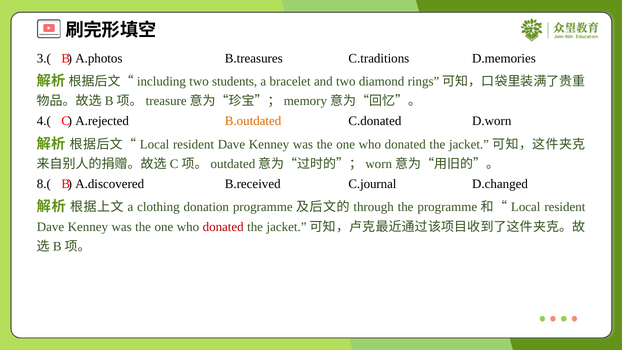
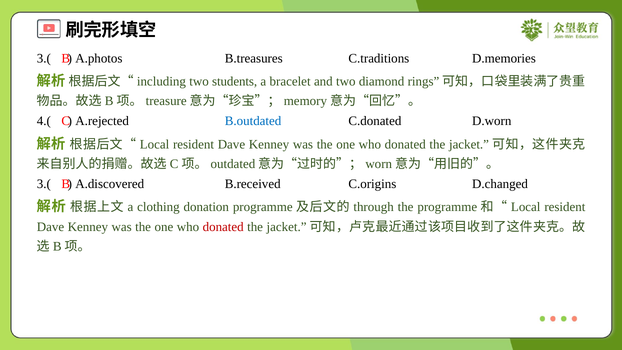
B.outdated colour: orange -> blue (253, 121)
8.(: 8.( -> 3.( (44, 184)
C.journal: C.journal -> C.origins (372, 184)
